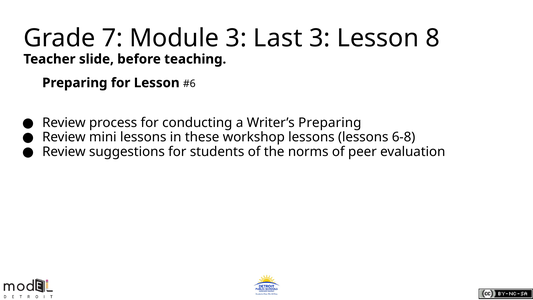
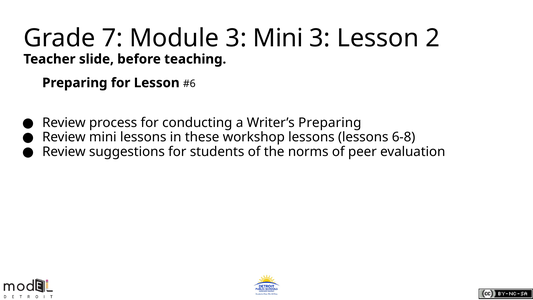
3 Last: Last -> Mini (278, 38)
8: 8 -> 2 (433, 38)
